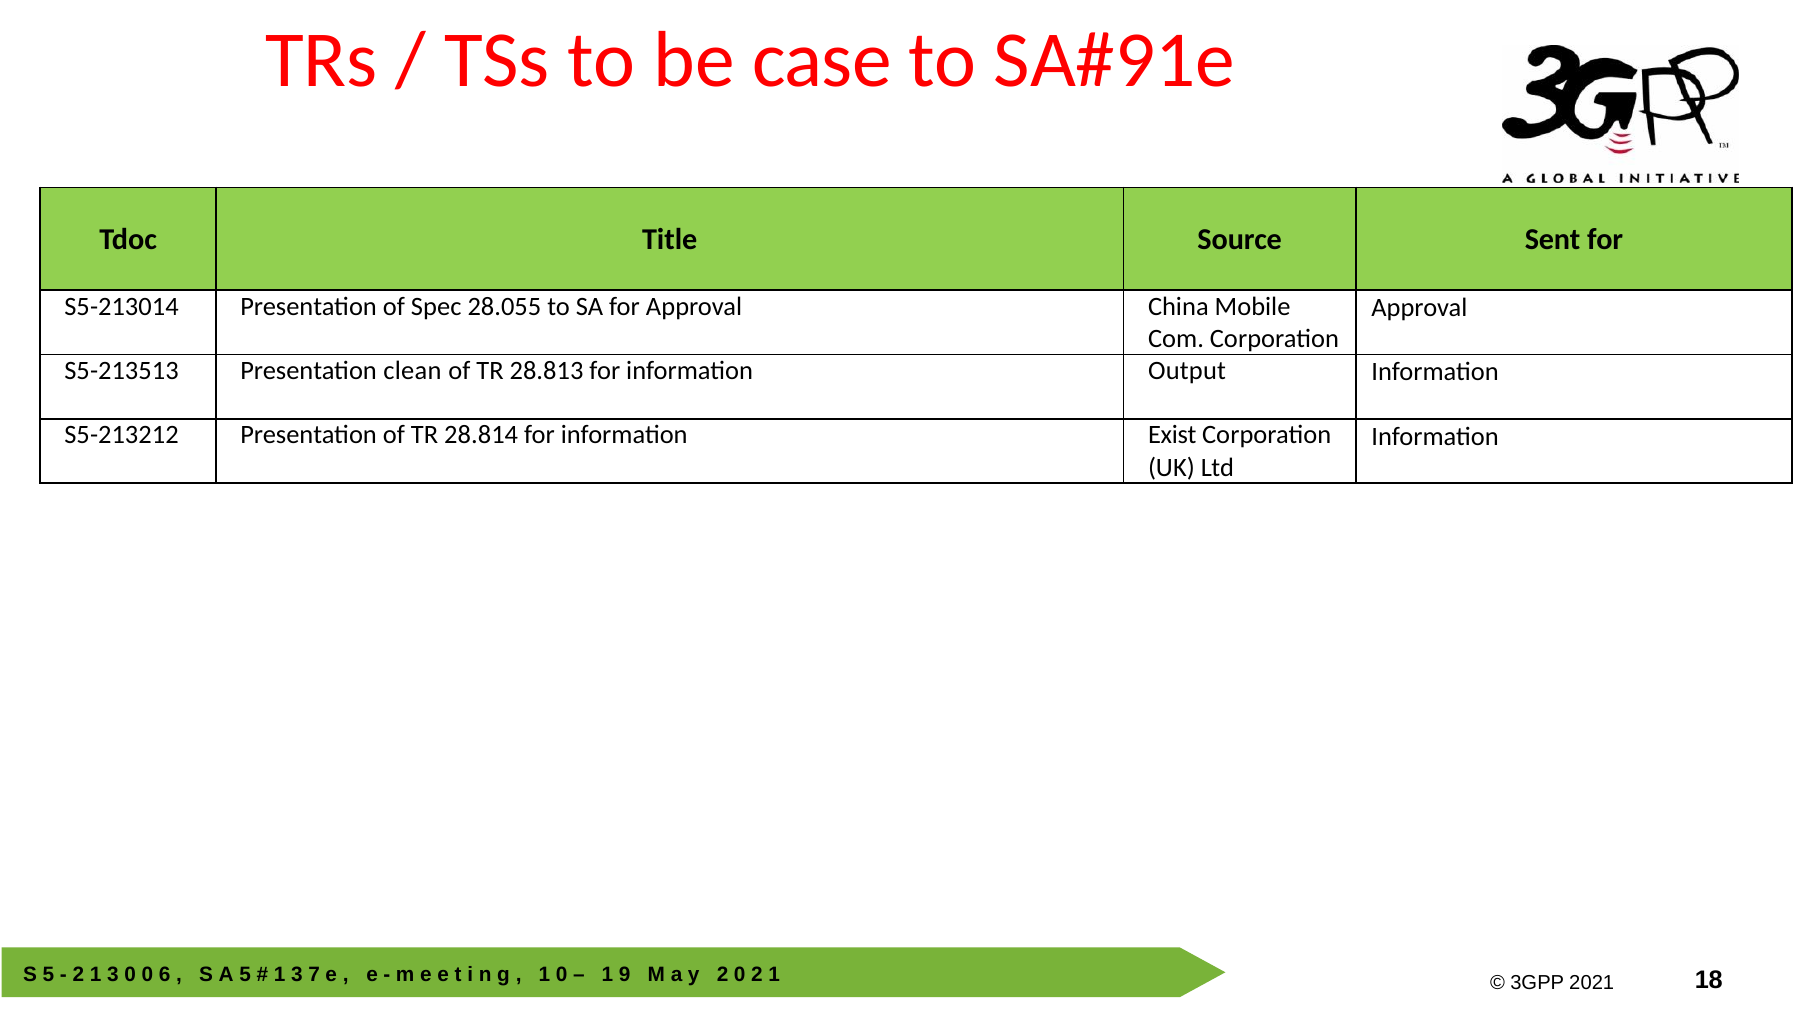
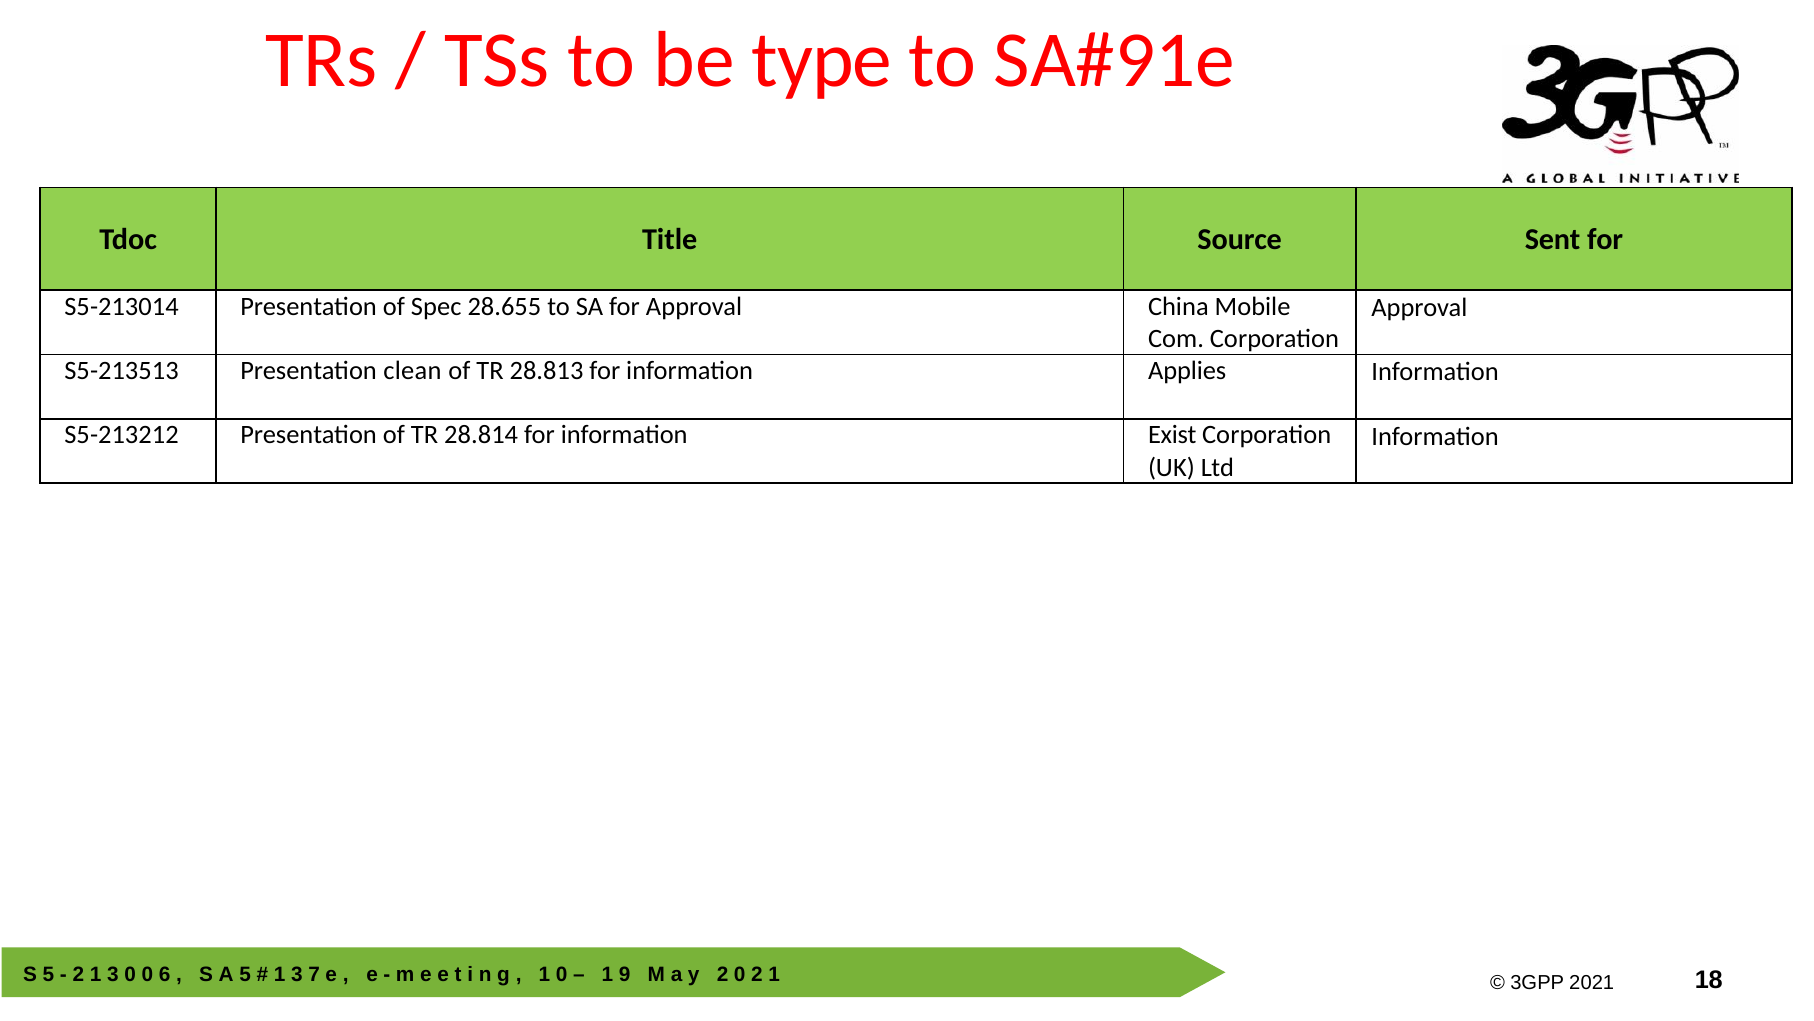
case: case -> type (822, 60)
28.055: 28.055 -> 28.655 (504, 306)
Output: Output -> Applies (1187, 371)
